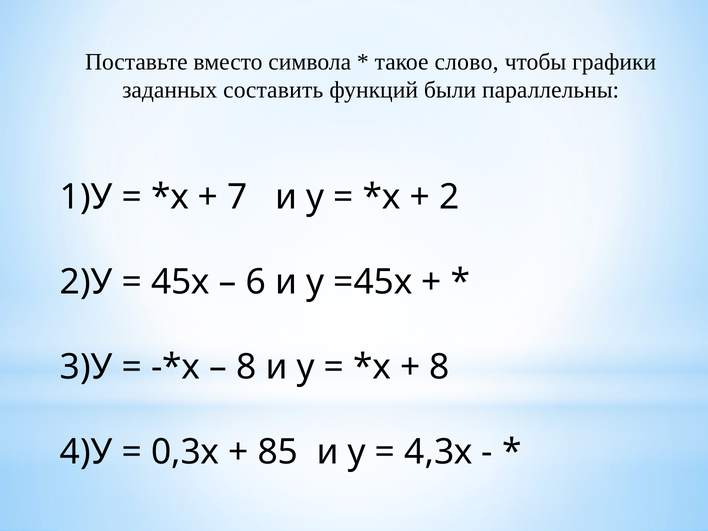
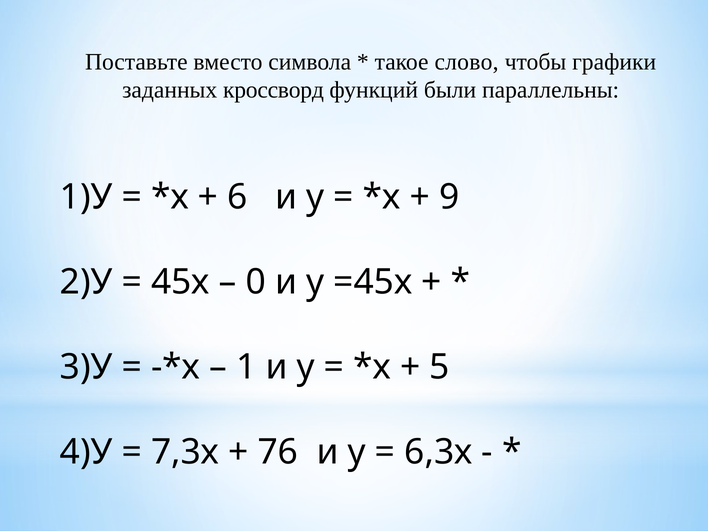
составить: составить -> кроссворд (273, 90)
7: 7 -> 6 (237, 197)
2: 2 -> 9 (449, 197)
6: 6 -> 0 (256, 282)
8: 8 -> 1 (246, 367)
8: 8 -> 5 (440, 367)
0,3х: 0,3х -> 7,3х (185, 452)
85: 85 -> 76 (278, 452)
4,3х: 4,3х -> 6,3х (438, 452)
